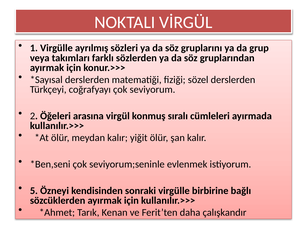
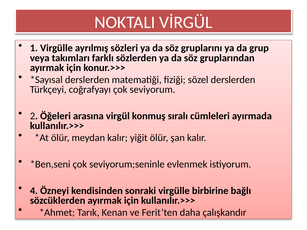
5: 5 -> 4 (34, 191)
